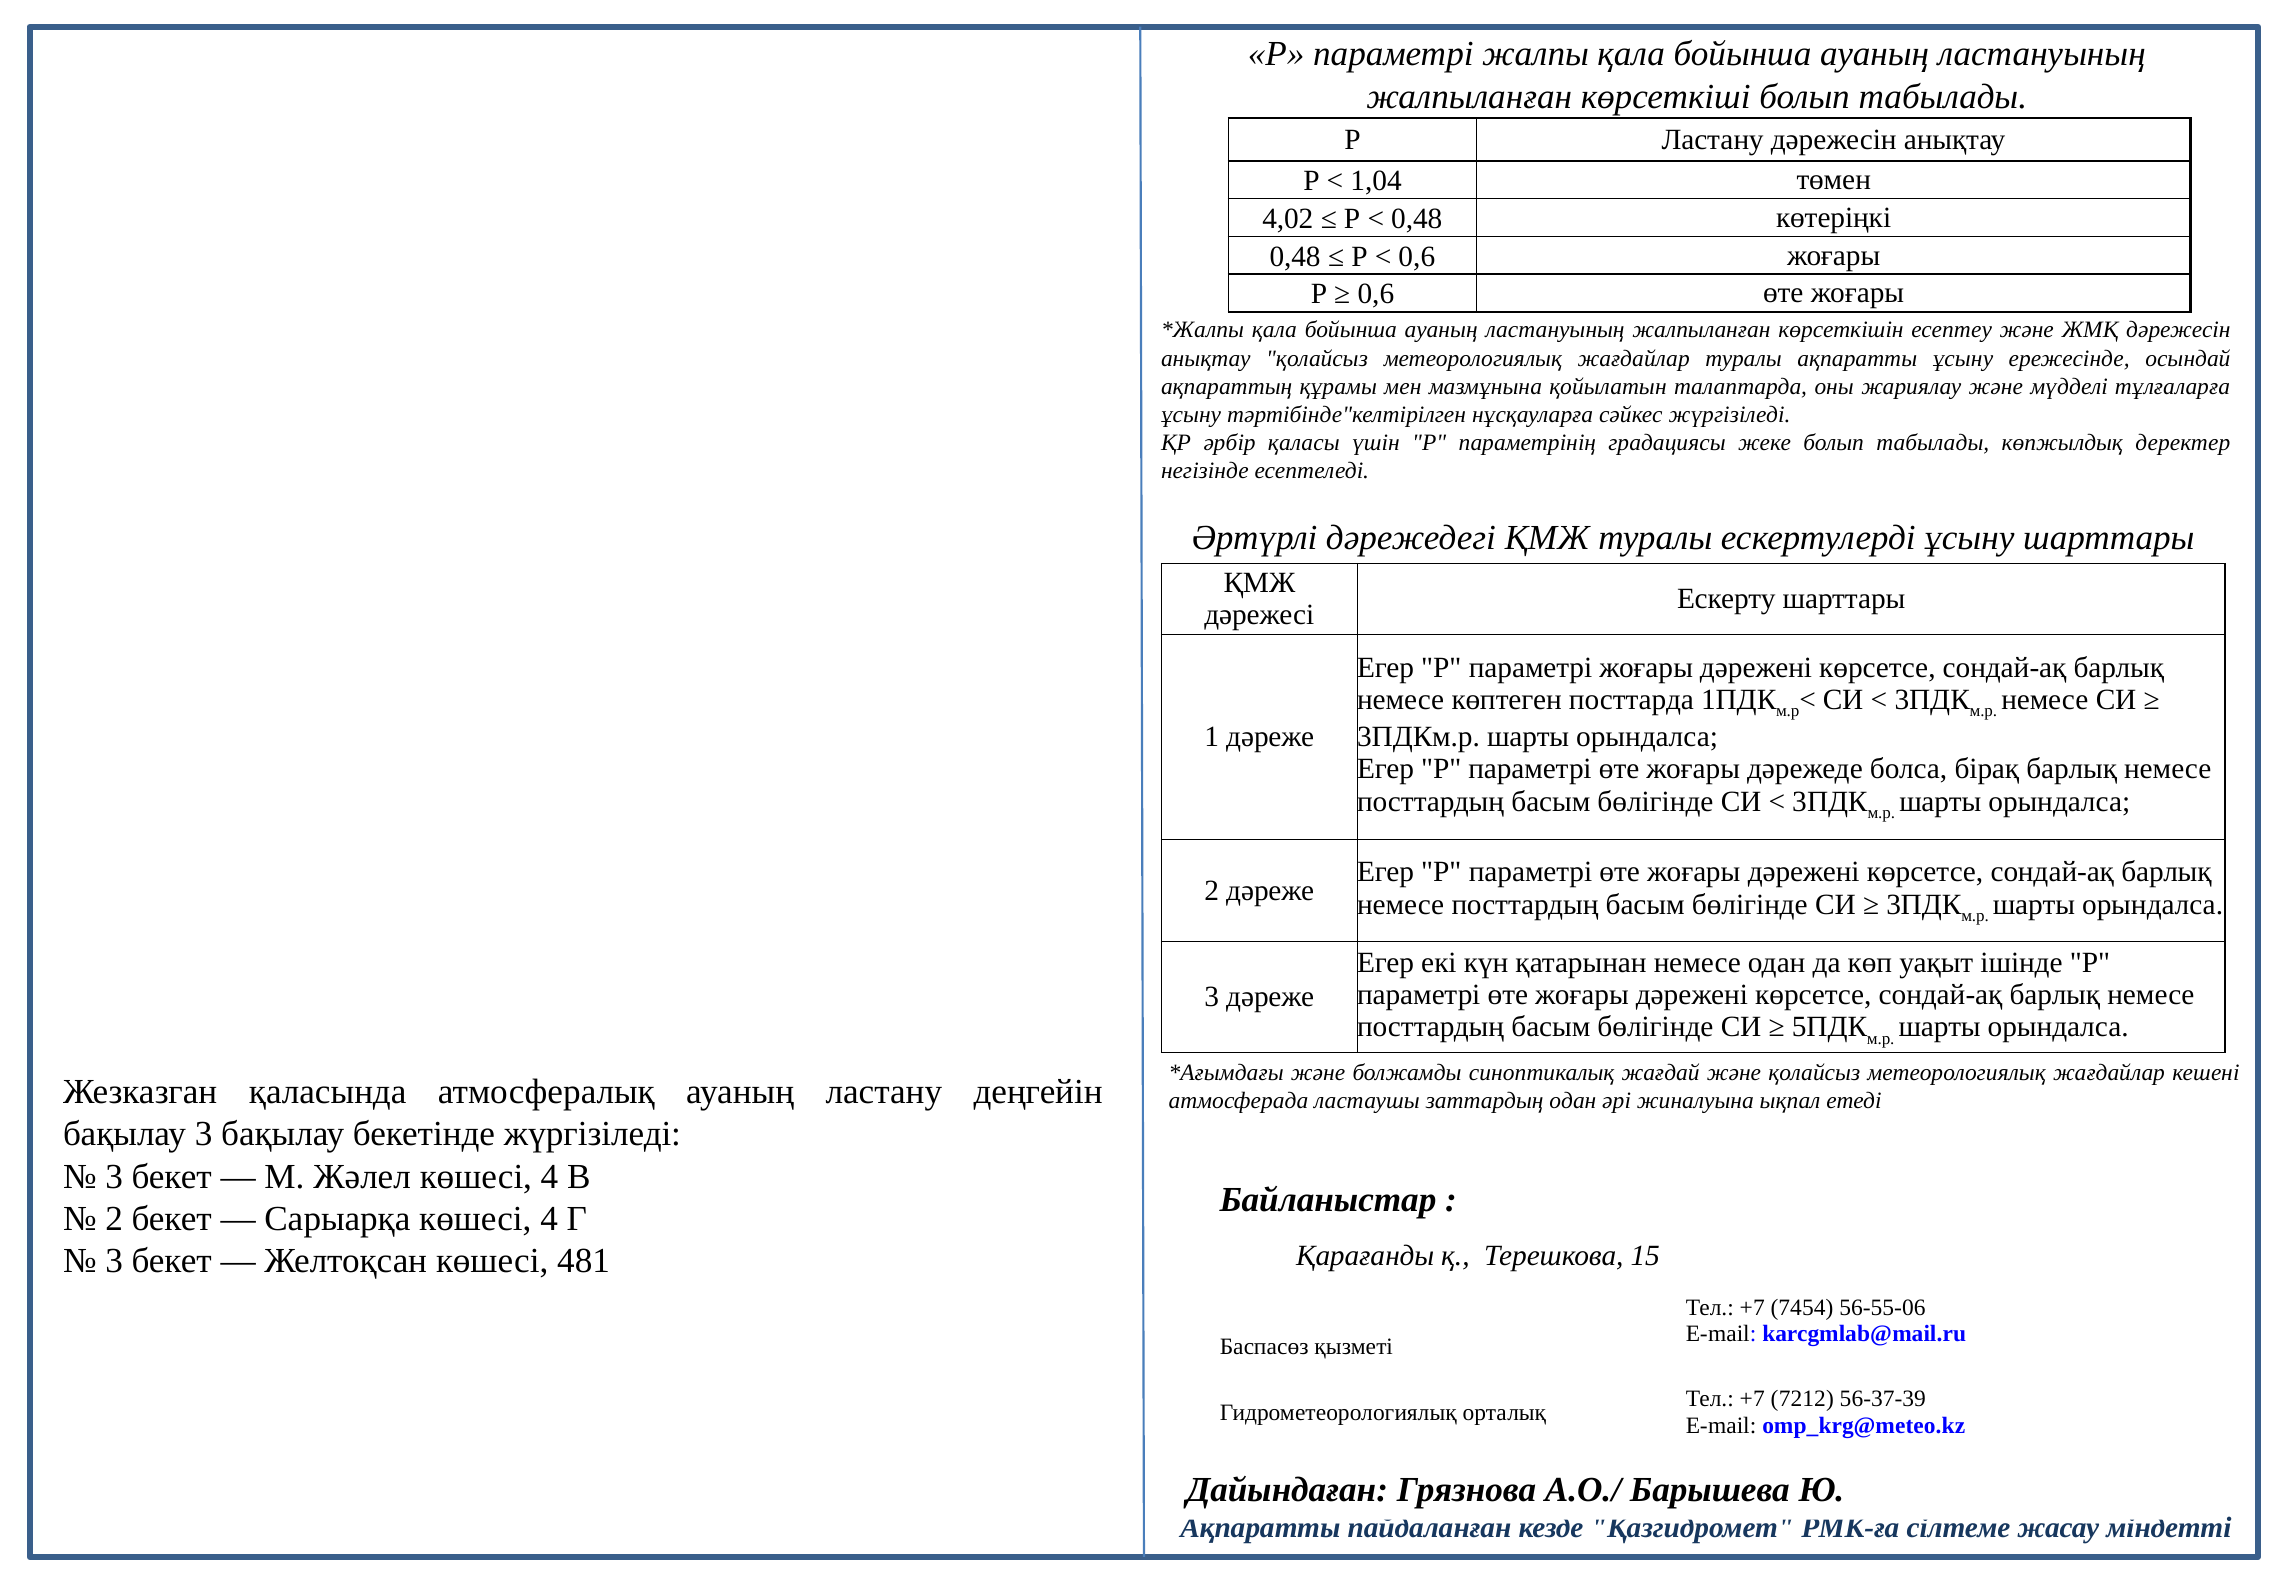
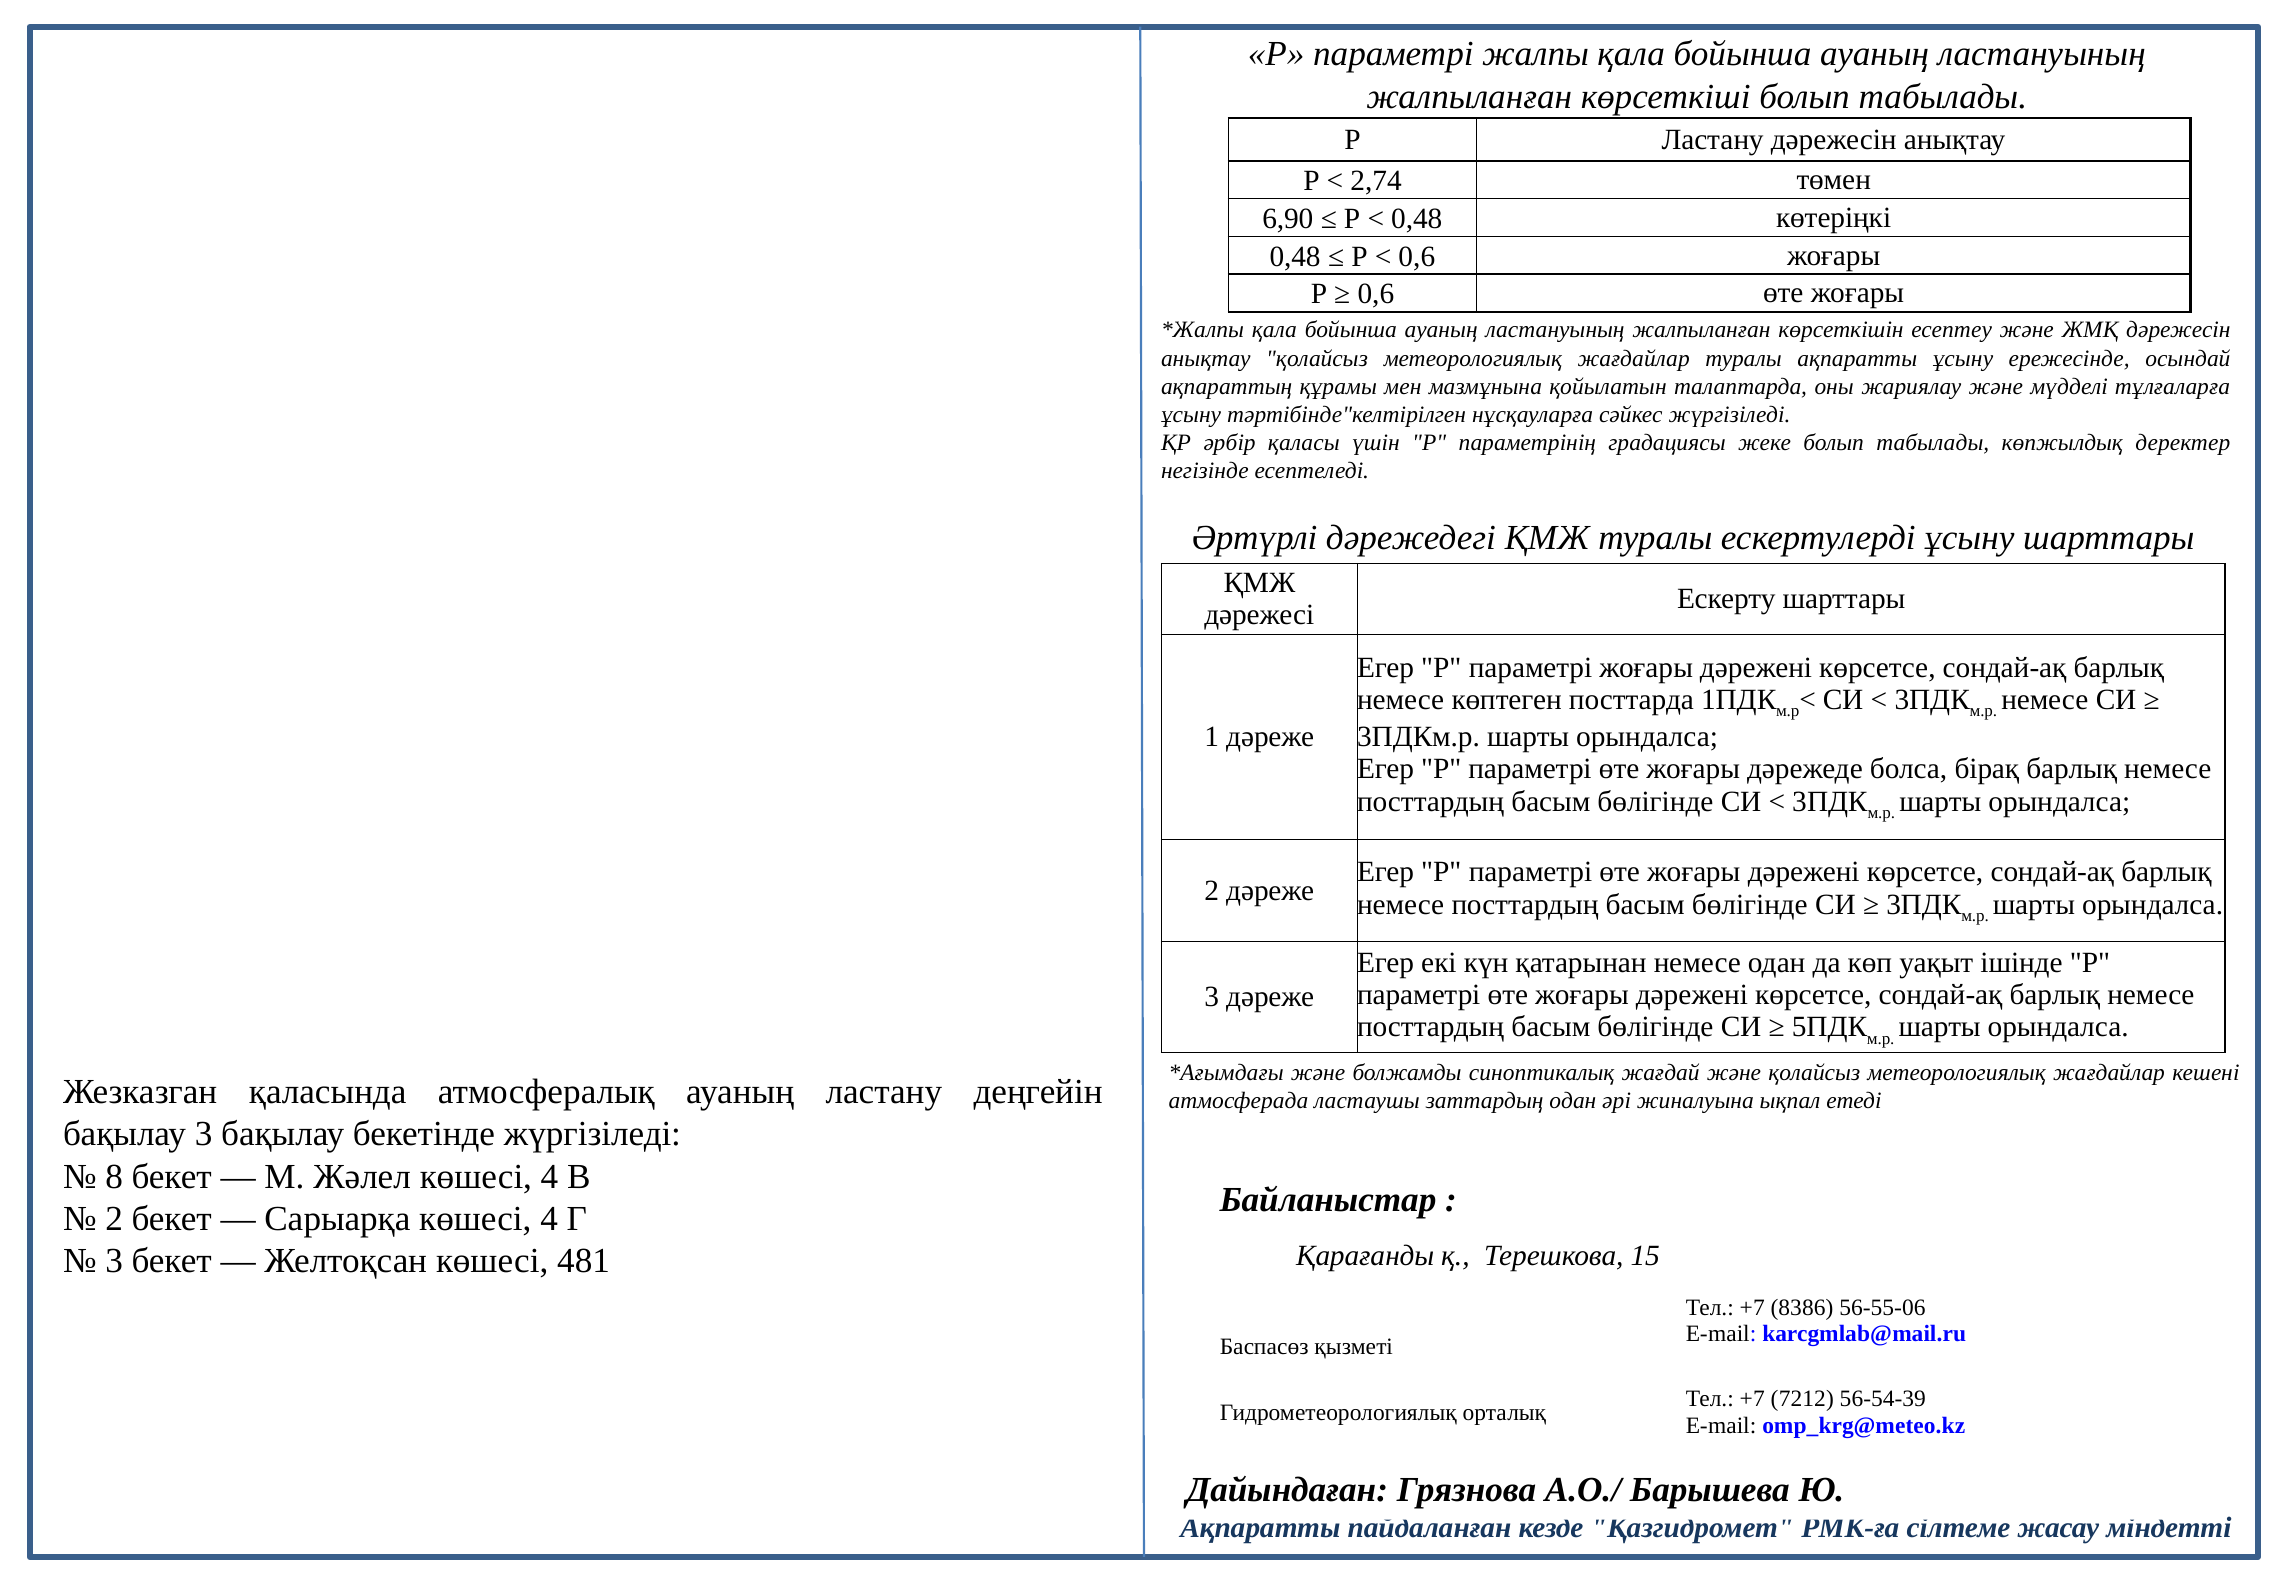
1,04: 1,04 -> 2,74 (1376, 181)
4,02: 4,02 -> 6,90 (1288, 219)
3: 3 -> 8 (114, 1176)
7454: 7454 -> 8386 (1802, 1308)
56-37-39: 56-37-39 -> 56-54-39 (1883, 1399)
